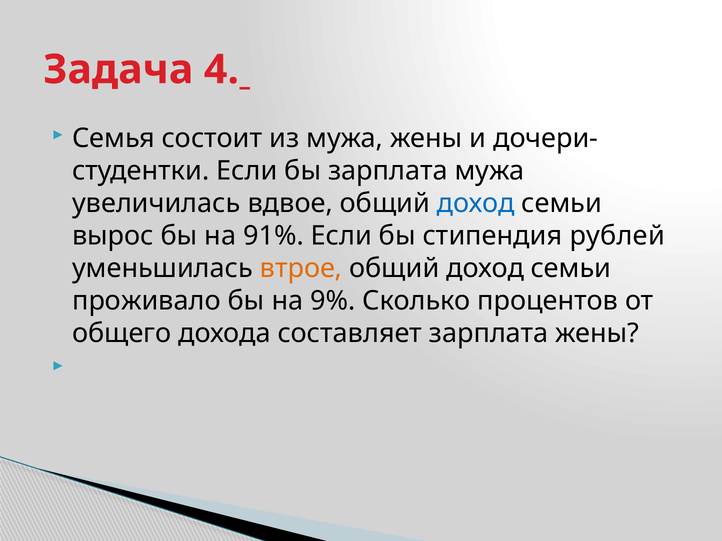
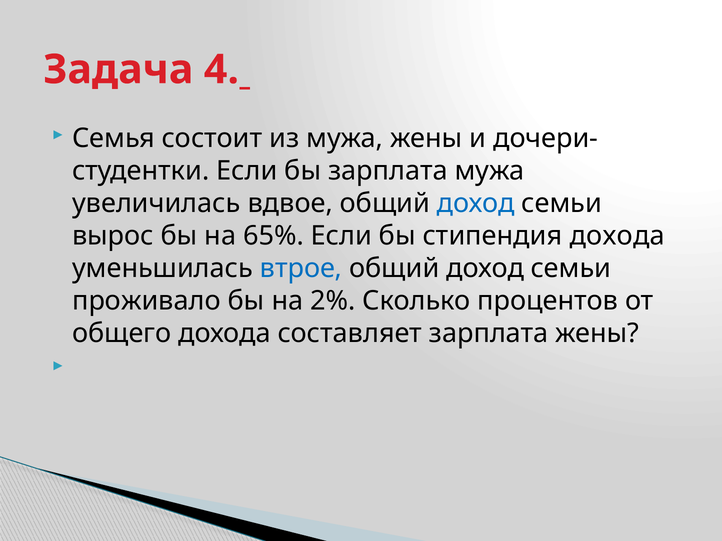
91%: 91% -> 65% (273, 236)
стипендия рублей: рублей -> дохода (617, 236)
втрое colour: orange -> blue (301, 269)
9%: 9% -> 2% (333, 301)
